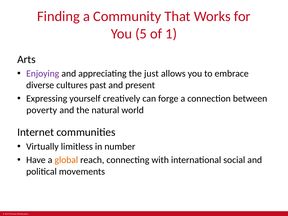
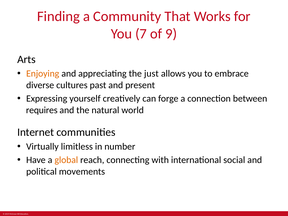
5: 5 -> 7 (141, 34)
1: 1 -> 9 (171, 34)
Enjoying colour: purple -> orange (43, 74)
poverty: poverty -> requires (42, 110)
